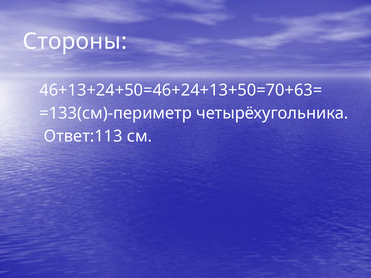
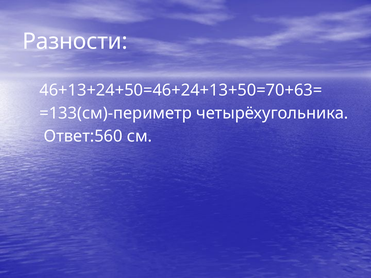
Стороны: Стороны -> Разности (75, 42)
Ответ:113: Ответ:113 -> Ответ:560 (83, 136)
